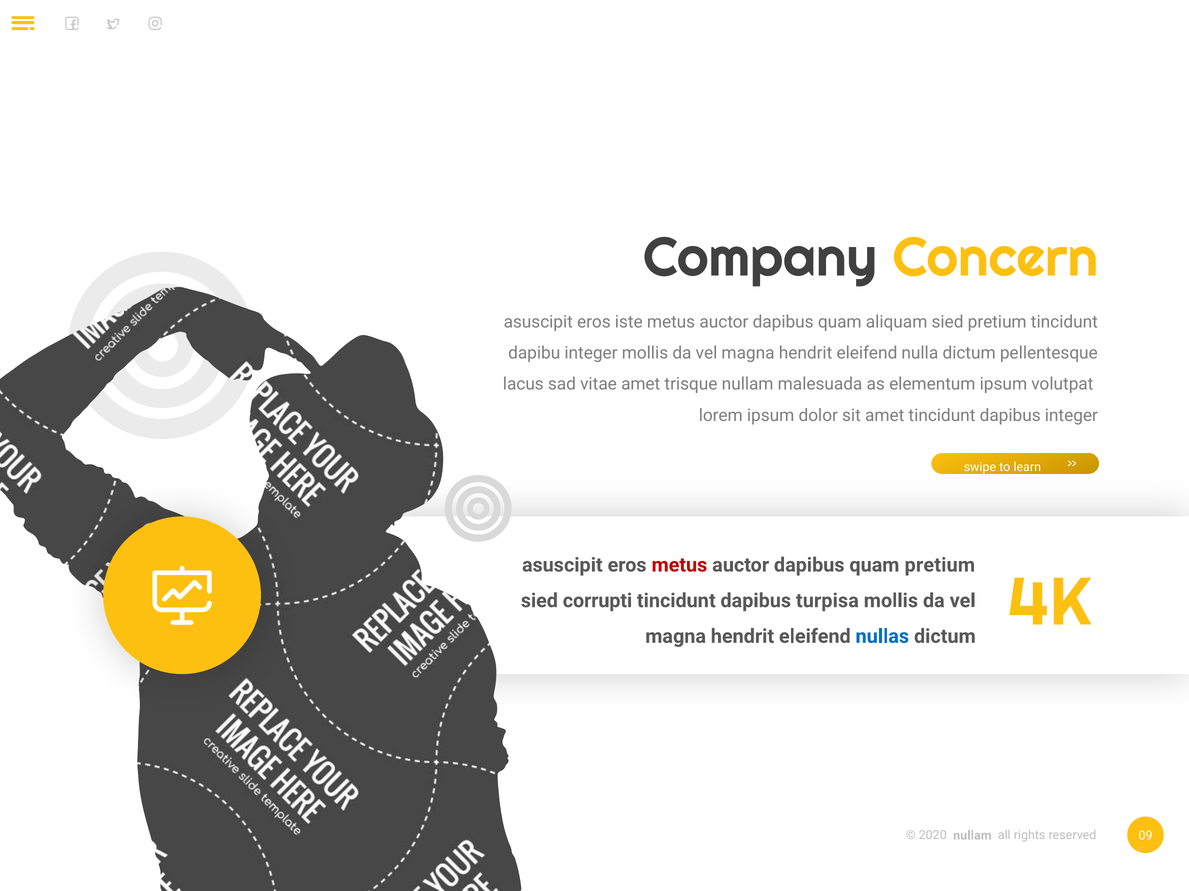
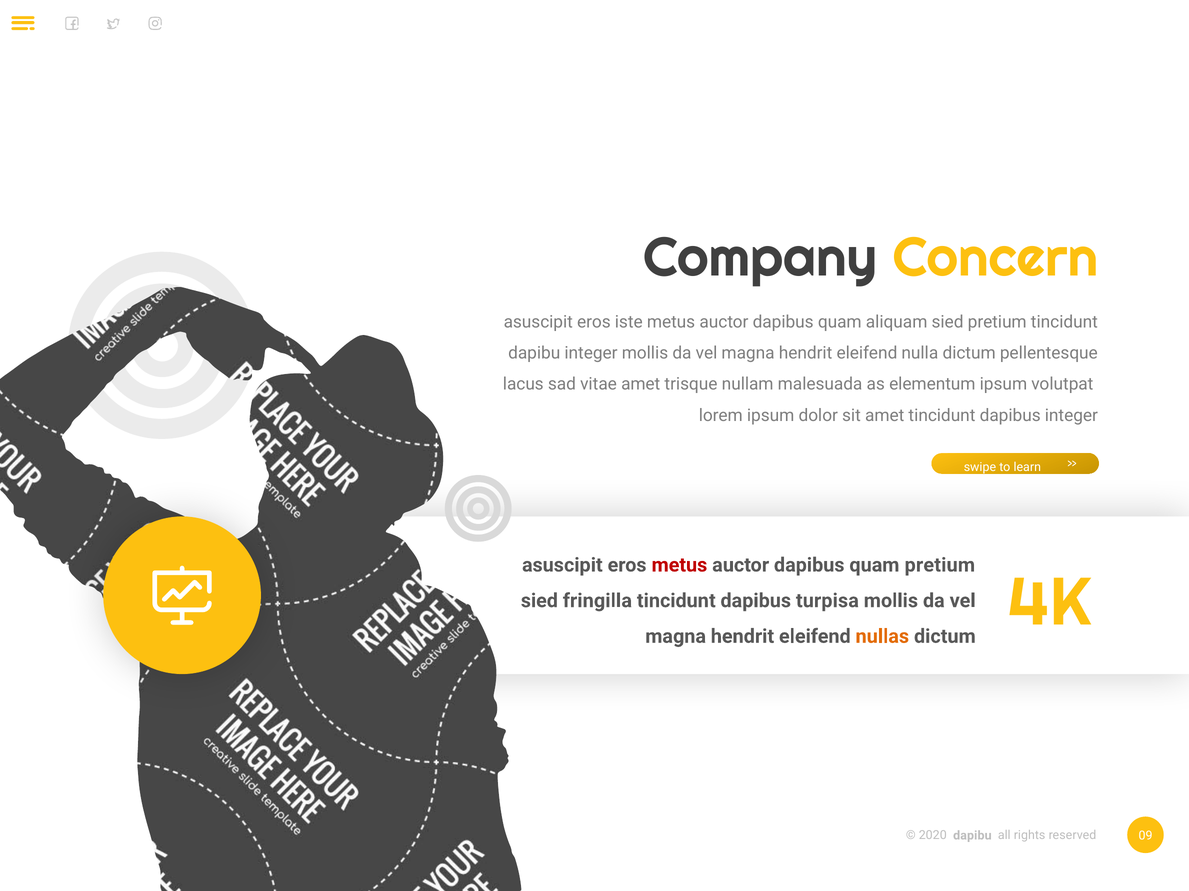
corrupti: corrupti -> fringilla (597, 601)
nullas colour: blue -> orange (882, 637)
2020 nullam: nullam -> dapibu (972, 836)
